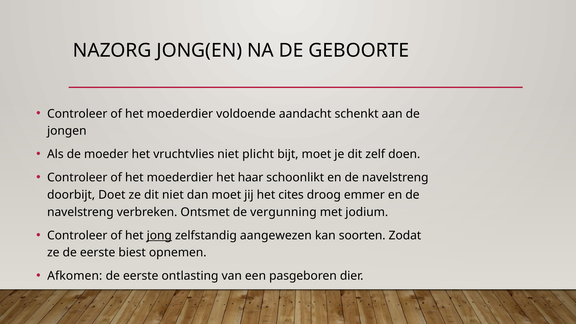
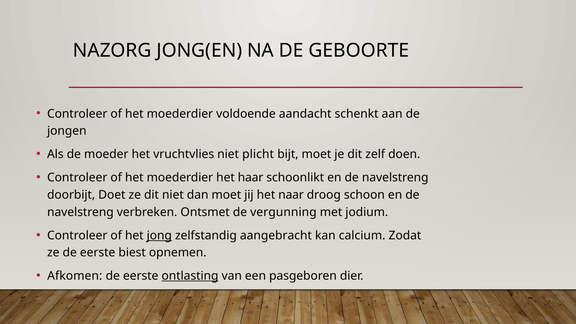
cites: cites -> naar (291, 195)
emmer: emmer -> schoon (364, 195)
aangewezen: aangewezen -> aangebracht (276, 235)
soorten: soorten -> calcium (362, 235)
ontlasting underline: none -> present (190, 276)
